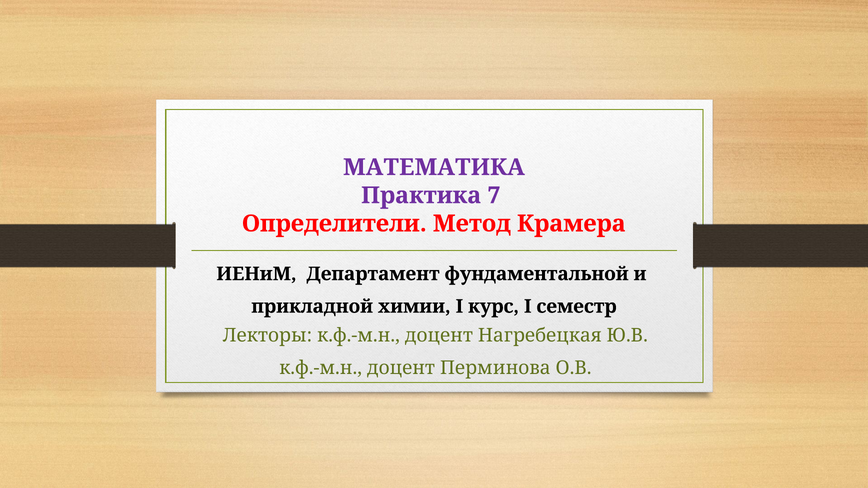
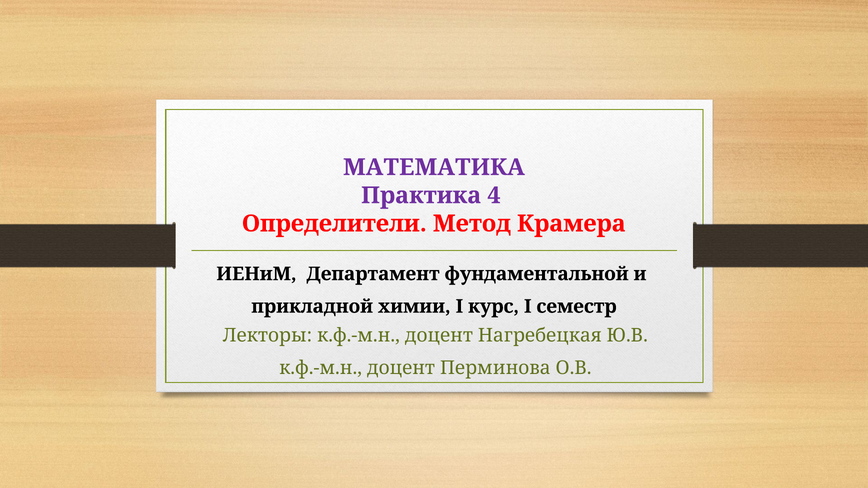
7: 7 -> 4 (494, 196)
